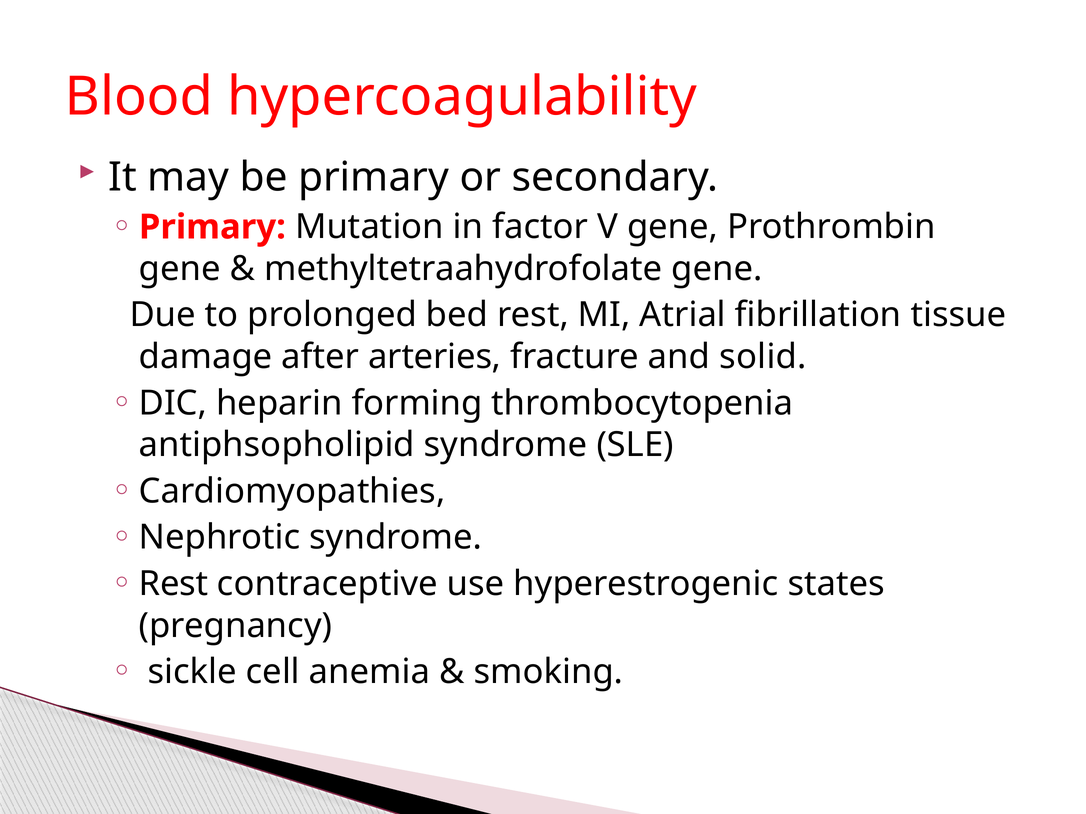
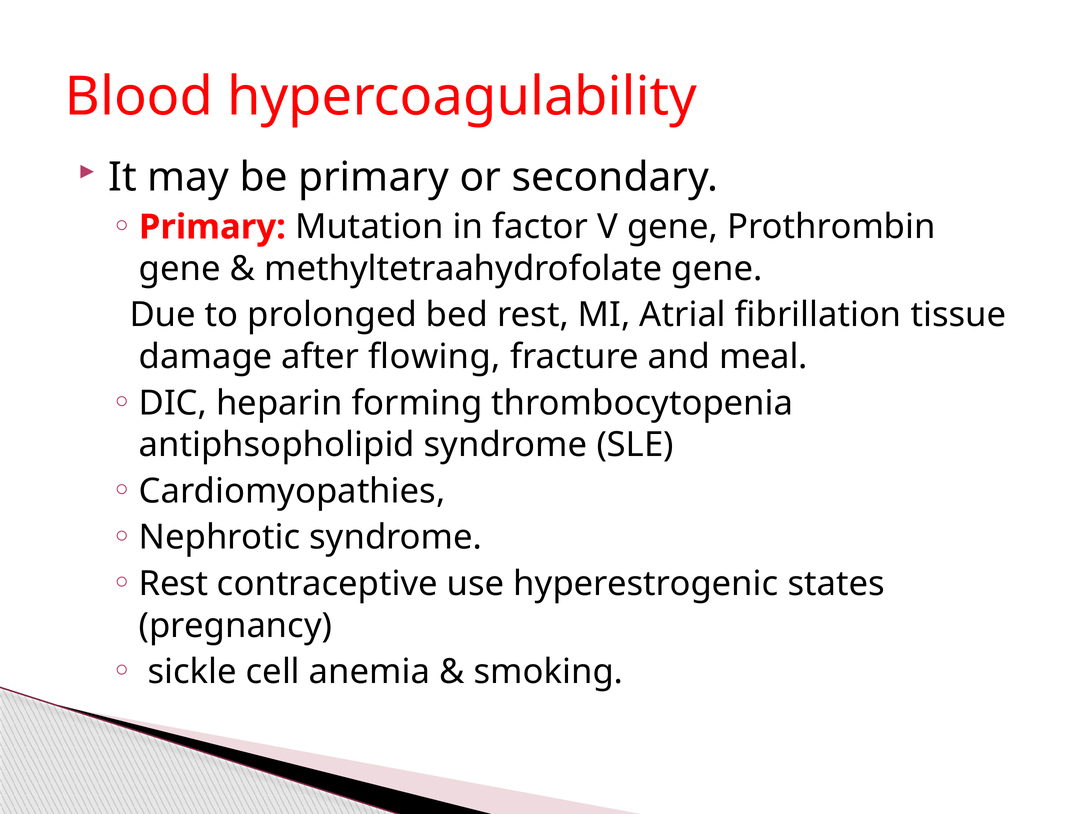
arteries: arteries -> flowing (434, 357)
solid: solid -> meal (763, 357)
